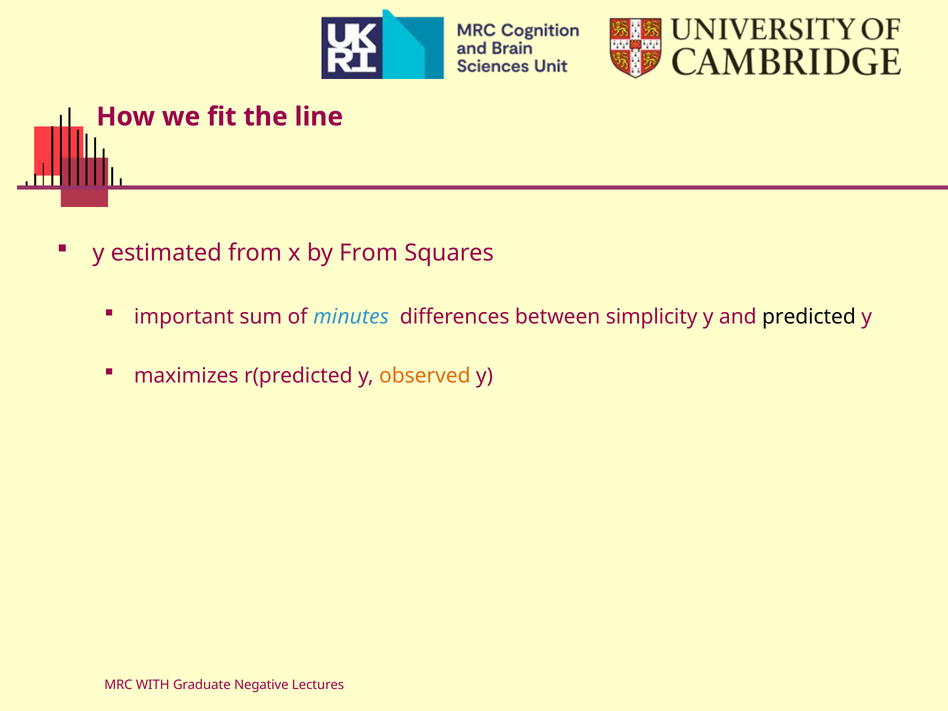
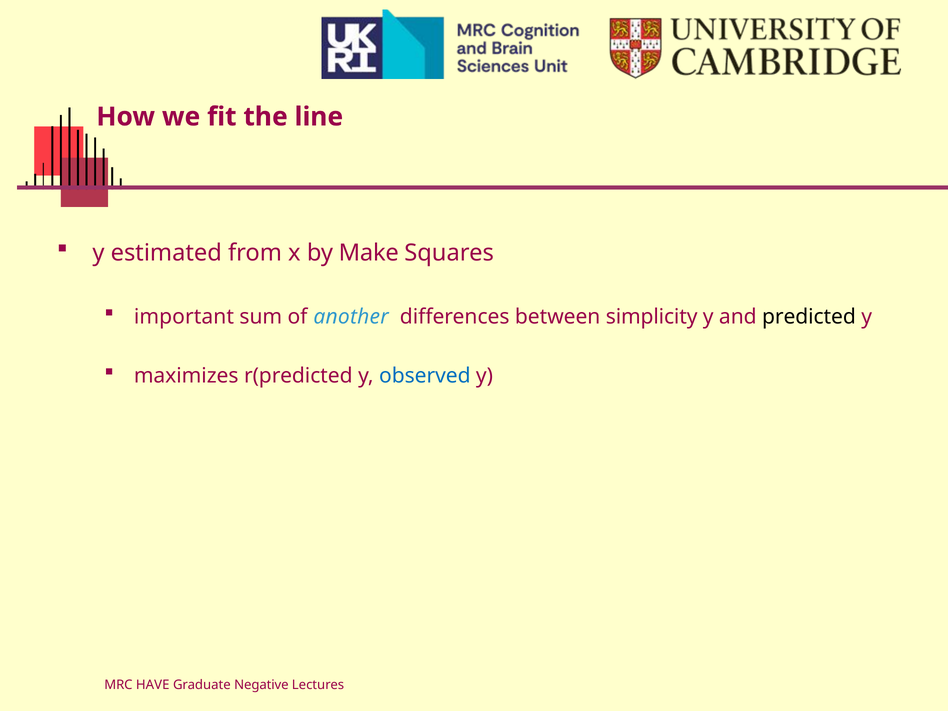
by From: From -> Make (369, 253)
minutes: minutes -> another (351, 317)
observed colour: orange -> blue (425, 376)
WITH: WITH -> HAVE (153, 685)
